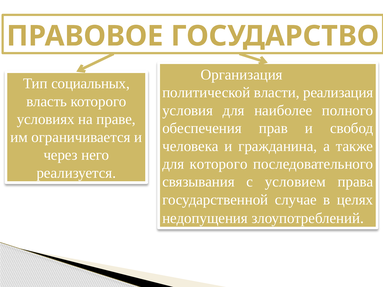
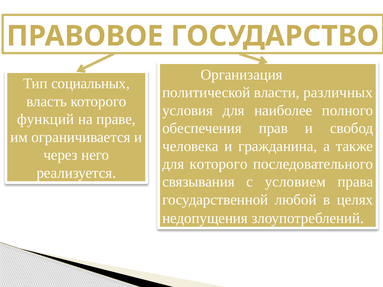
реализация: реализация -> различных (338, 93)
условиях: условиях -> функций (46, 119)
случае: случае -> любой (296, 200)
